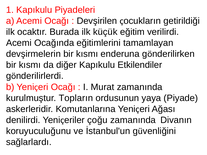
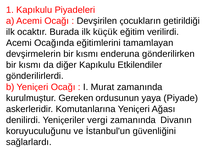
Topların: Topların -> Gereken (76, 98)
çoğu: çoğu -> vergi (97, 120)
